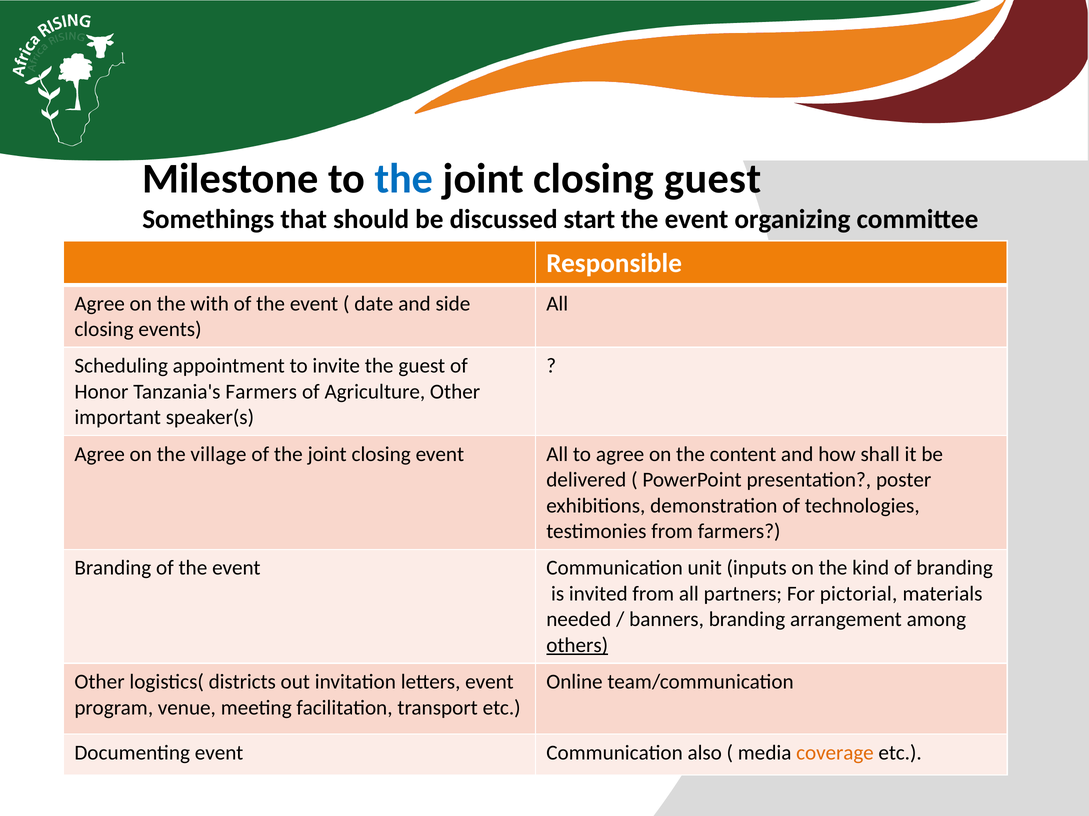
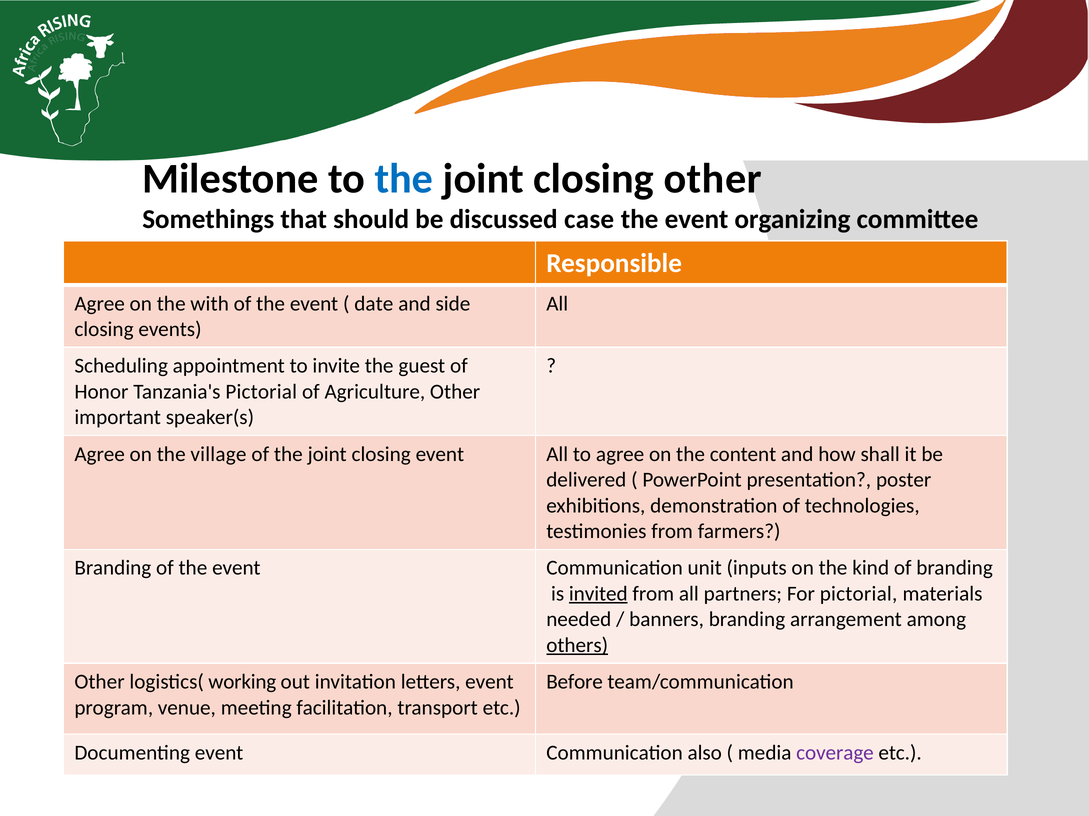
closing guest: guest -> other (713, 179)
start: start -> case (589, 220)
Tanzania's Farmers: Farmers -> Pictorial (261, 392)
invited underline: none -> present (598, 594)
districts: districts -> working (242, 683)
Online: Online -> Before (575, 683)
coverage colour: orange -> purple (835, 753)
